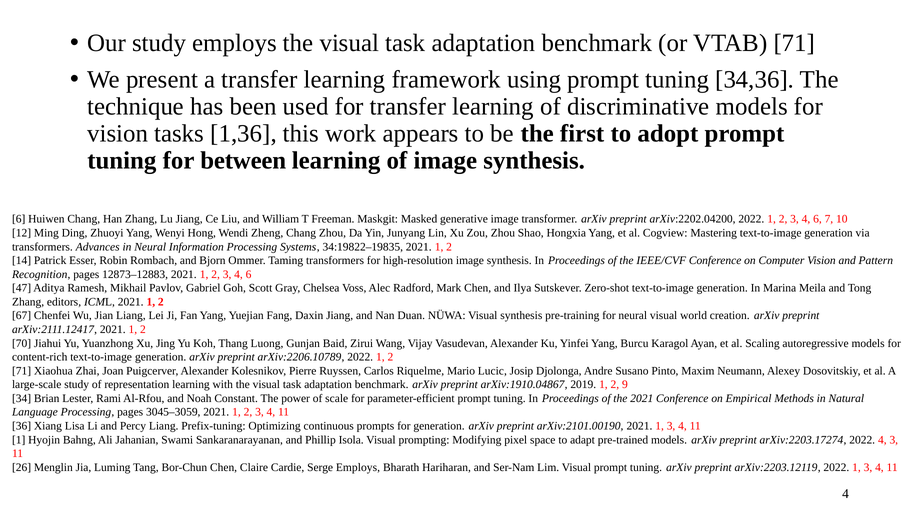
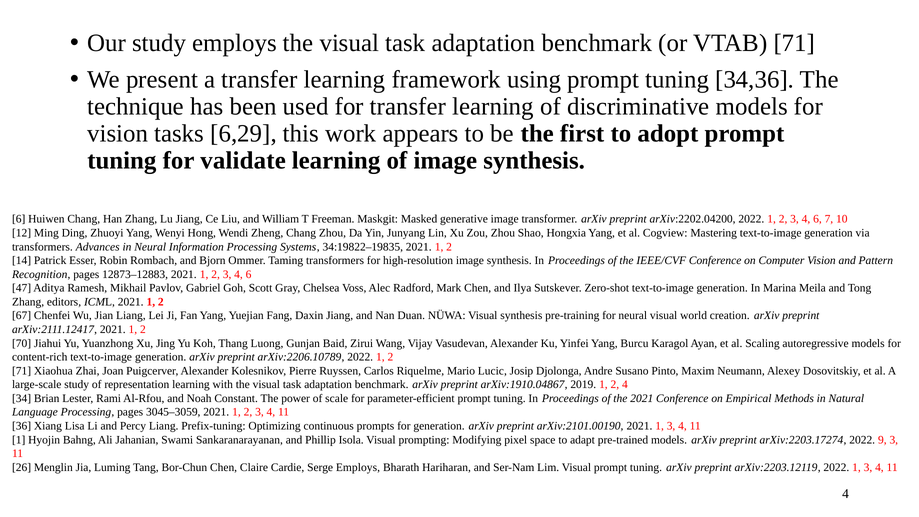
1,36: 1,36 -> 6,29 (244, 133)
between: between -> validate (243, 160)
2 9: 9 -> 4 (625, 385)
2022 4: 4 -> 9 (882, 440)
